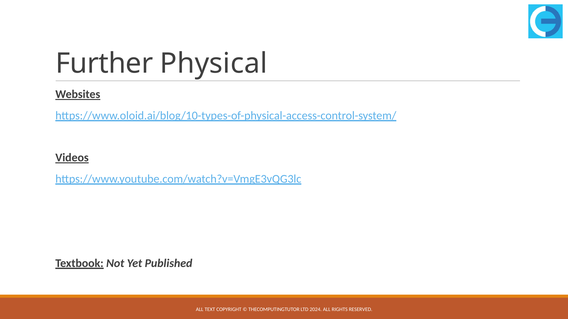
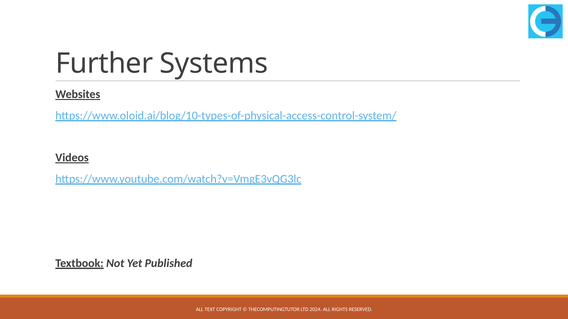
Physical: Physical -> Systems (214, 64)
